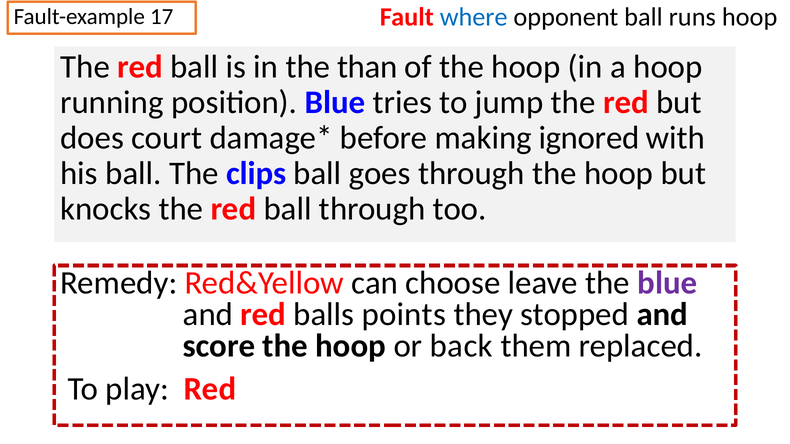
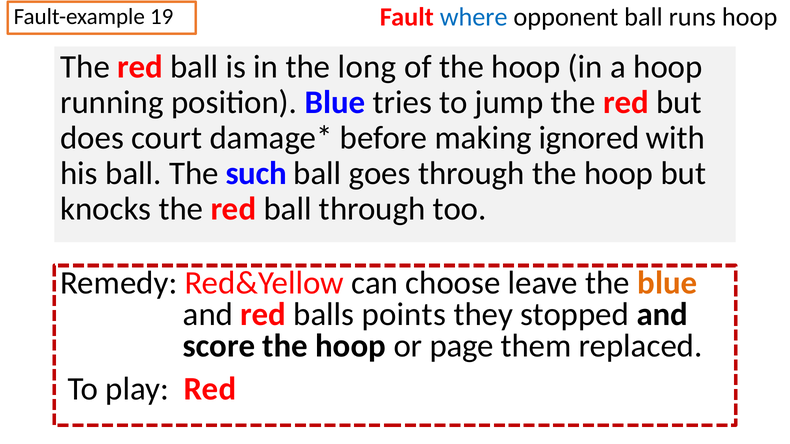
17: 17 -> 19 (162, 17)
than: than -> long (367, 67)
clips: clips -> such (256, 174)
blue colour: purple -> orange (667, 283)
back: back -> page (462, 346)
